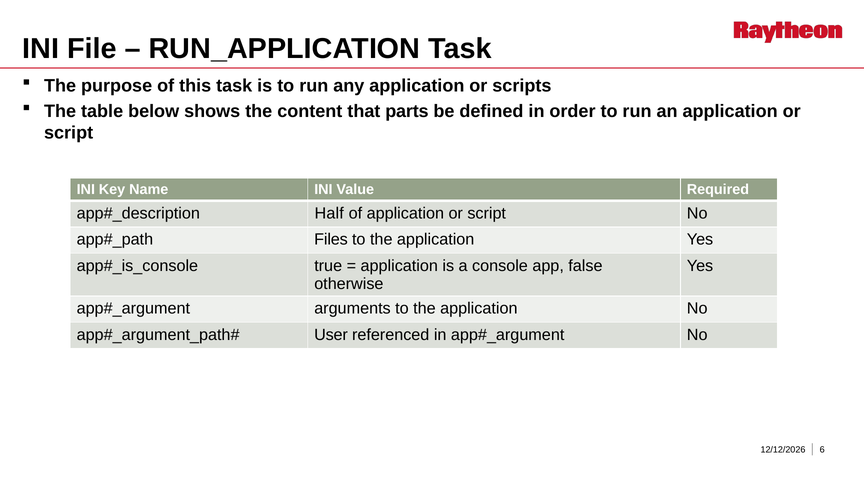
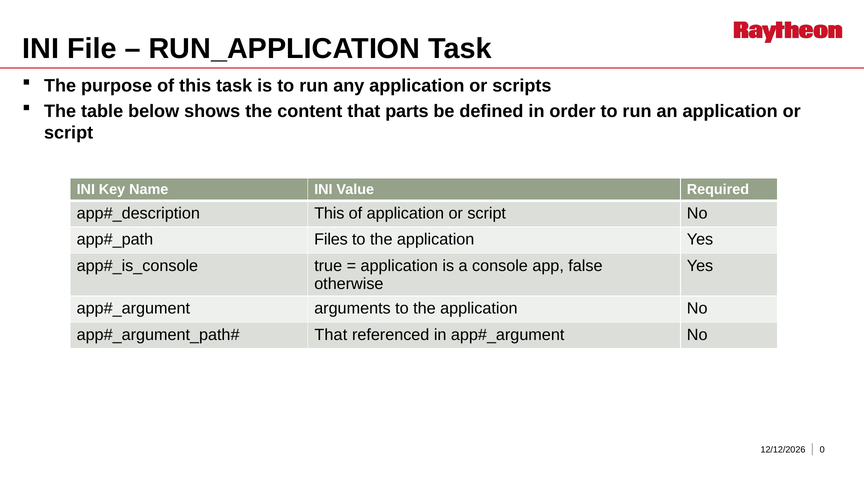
Half: Half -> This (329, 213)
User: User -> That (331, 335)
6: 6 -> 0 (822, 450)
